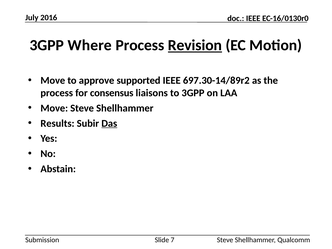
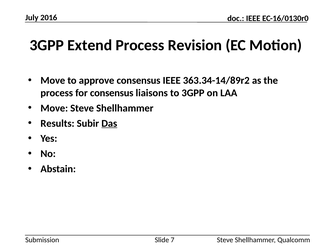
Where: Where -> Extend (90, 45)
Revision underline: present -> none (195, 45)
approve supported: supported -> consensus (139, 80)
697.30-14/89r2: 697.30-14/89r2 -> 363.34-14/89r2 (216, 80)
